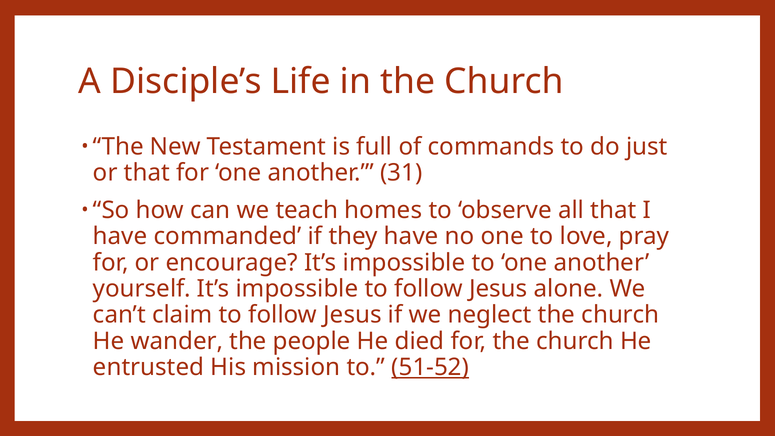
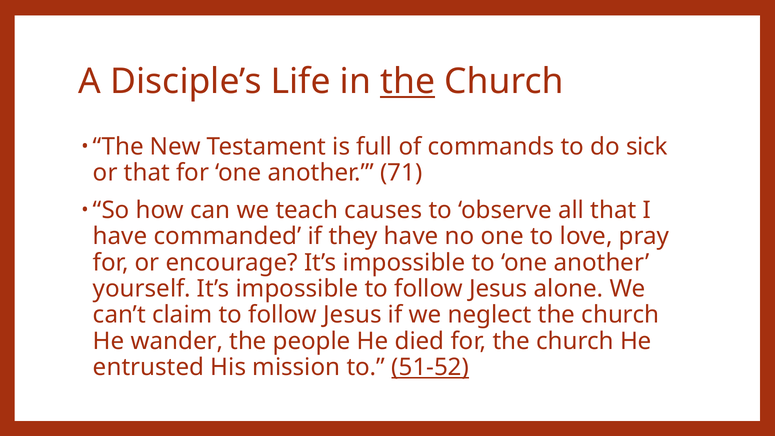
the underline: none -> present (408, 82)
just: just -> sick (647, 147)
31: 31 -> 71 (401, 173)
homes: homes -> causes (383, 210)
